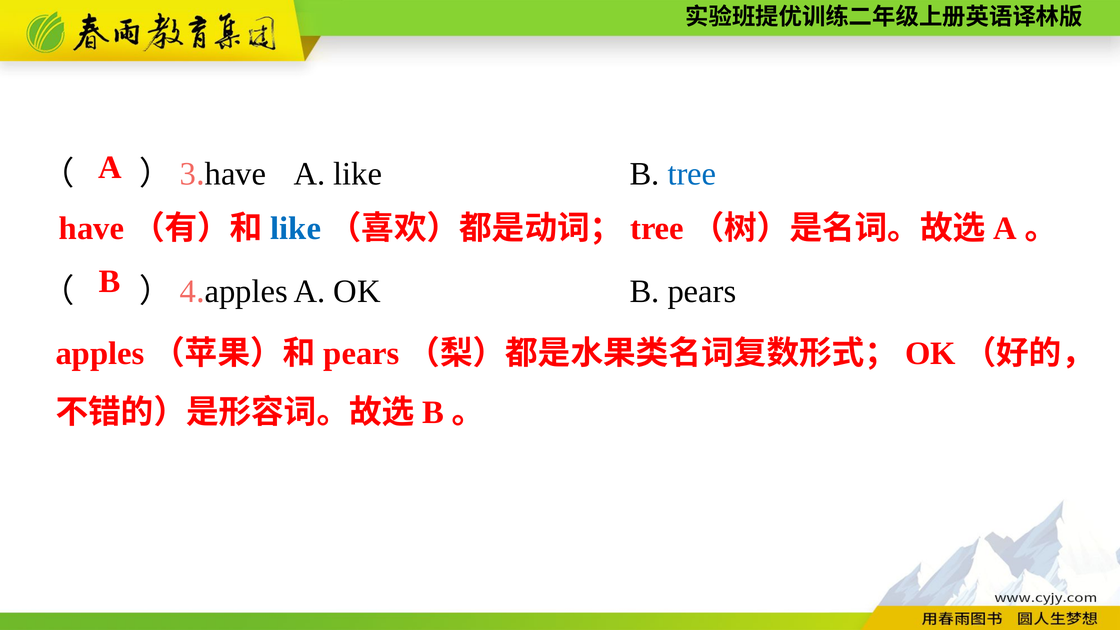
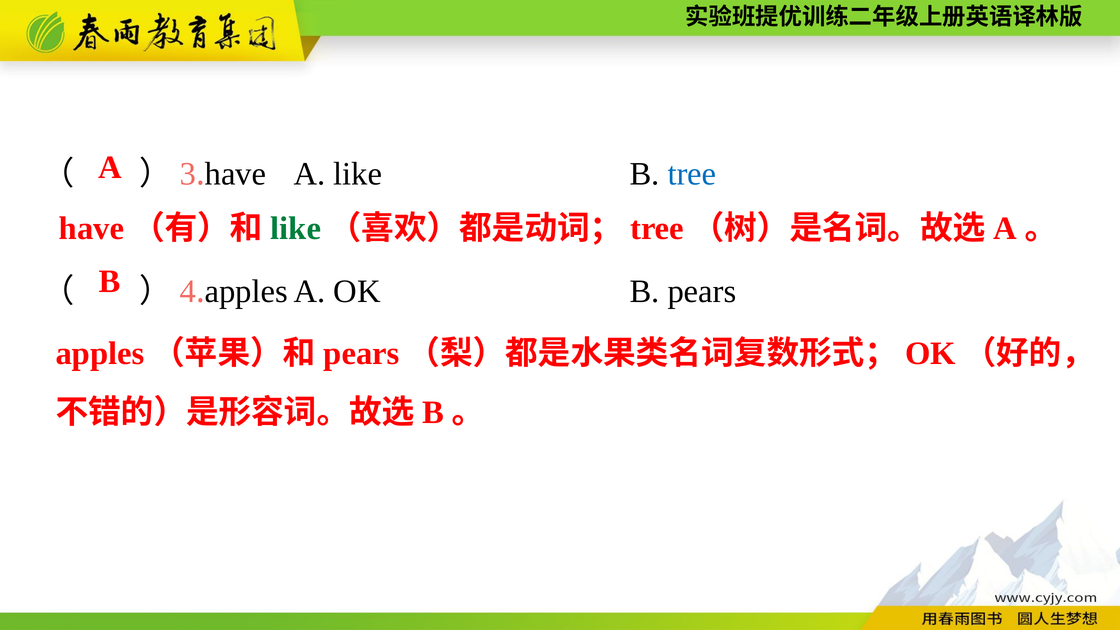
like colour: blue -> green (296, 228)
